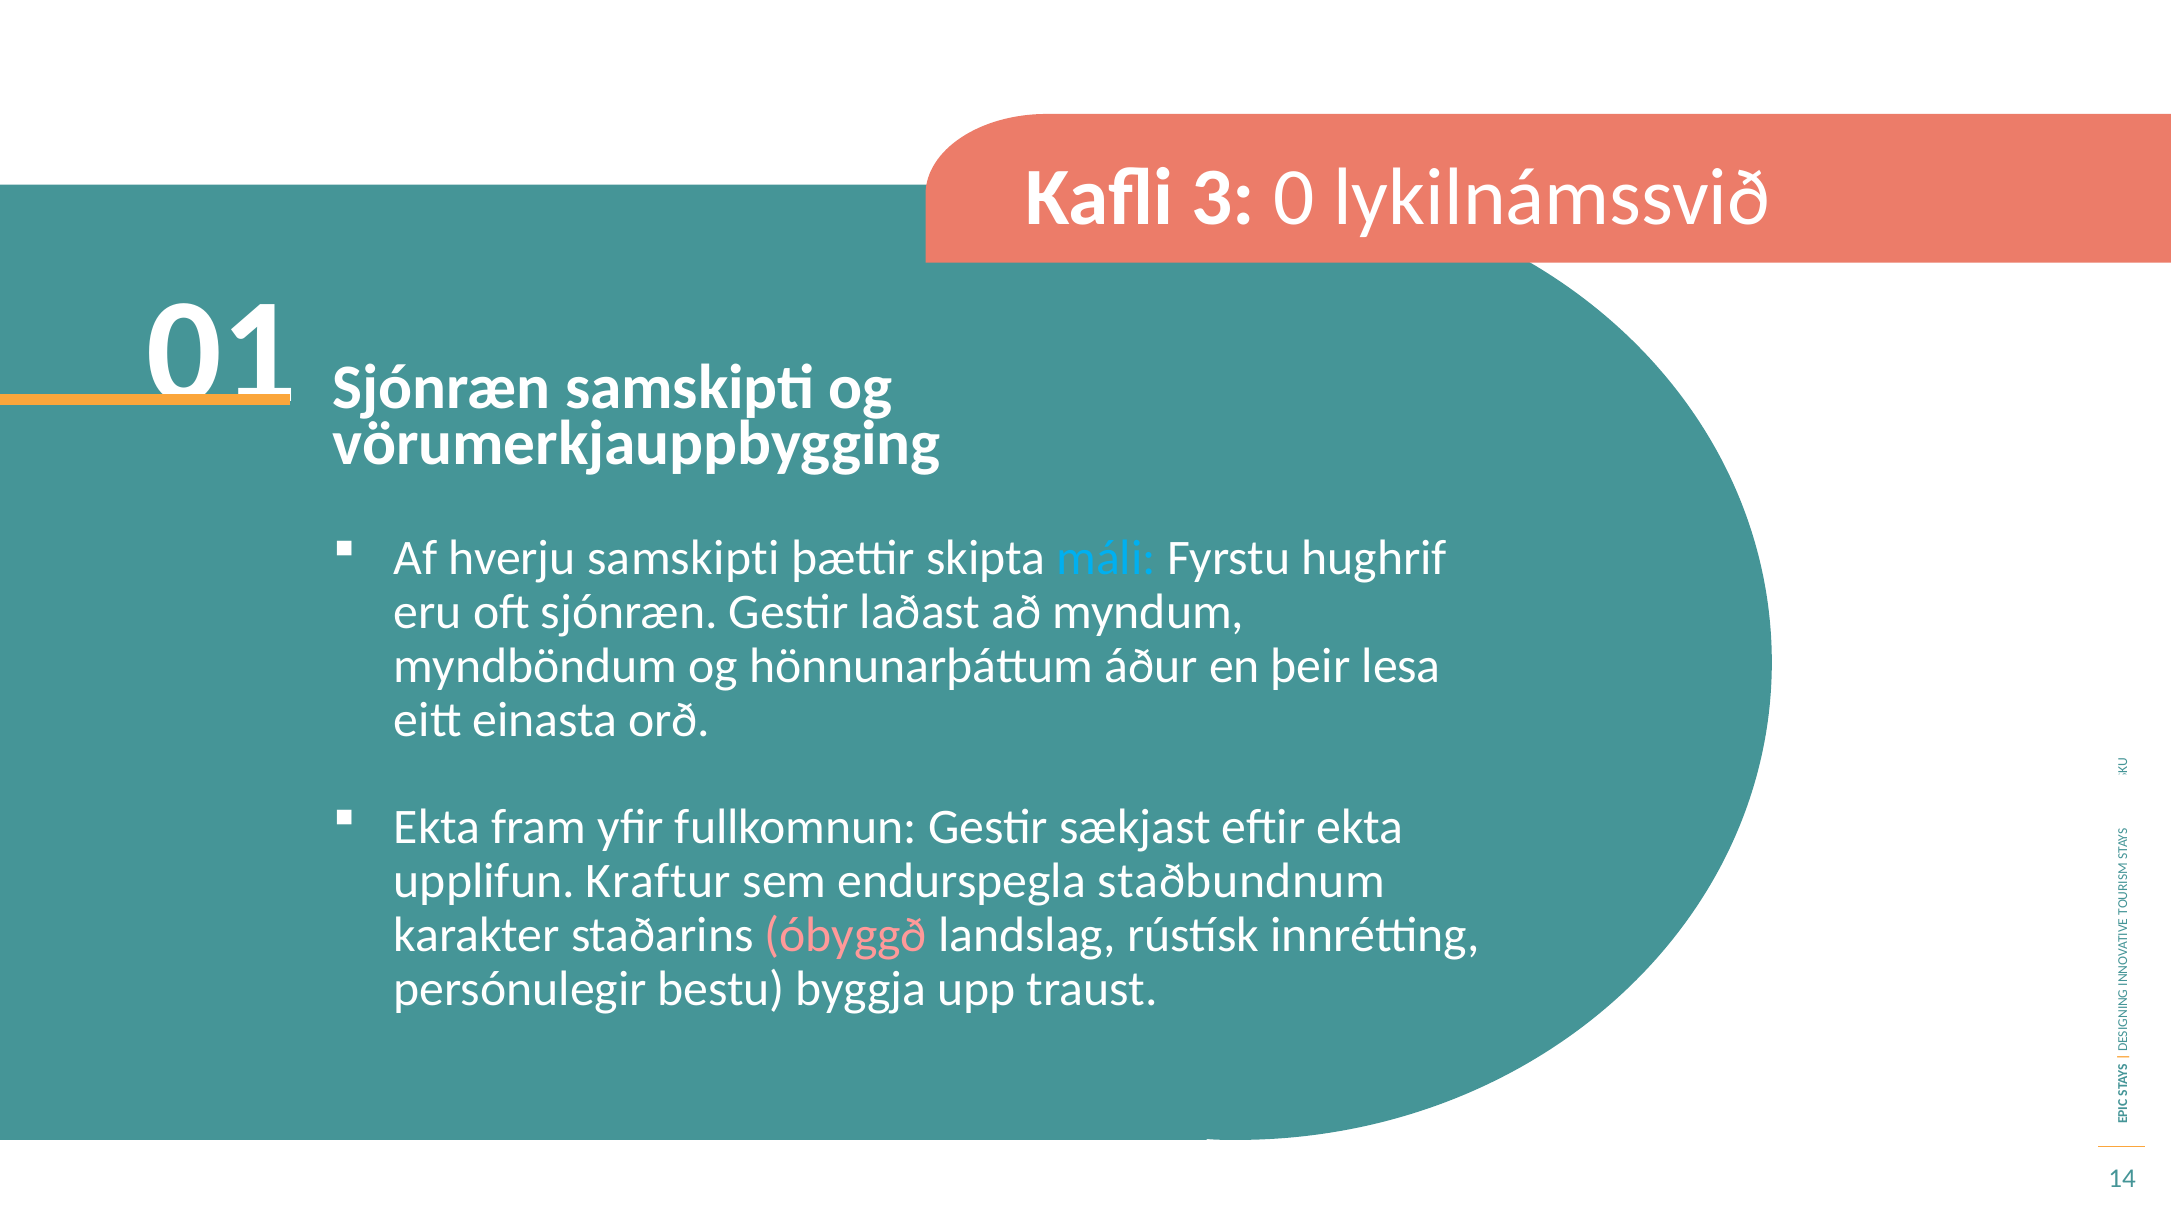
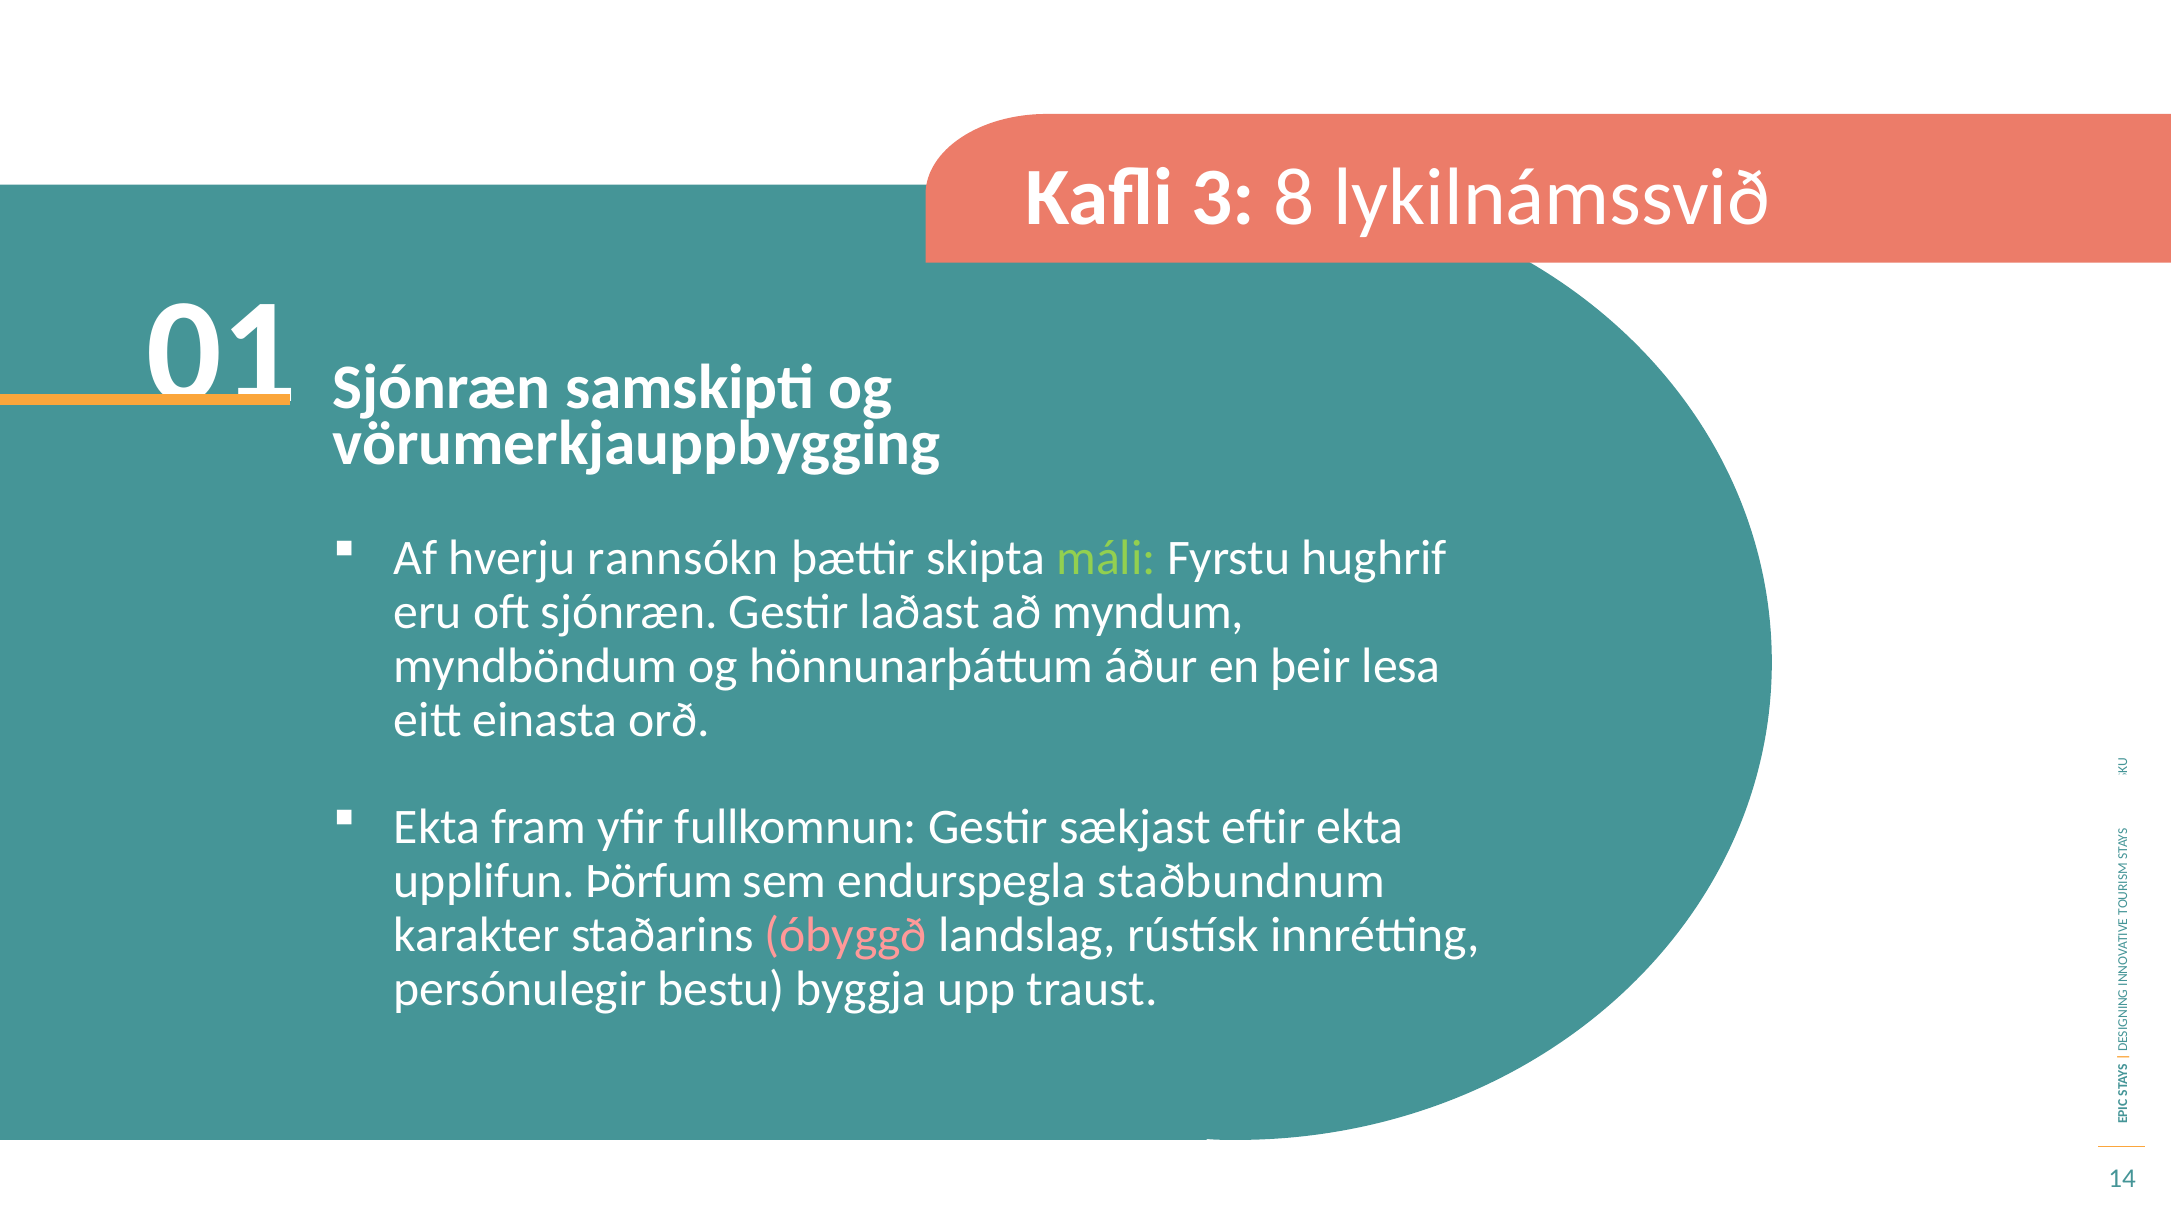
0: 0 -> 8 (1294, 198)
hverju samskipti: samskipti -> rannsókn (683, 558)
máli colour: light blue -> light green (1106, 558)
Kraftur: Kraftur -> Þörfum (659, 881)
